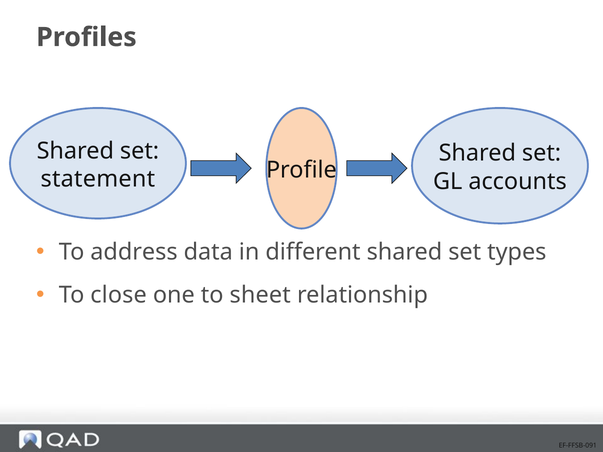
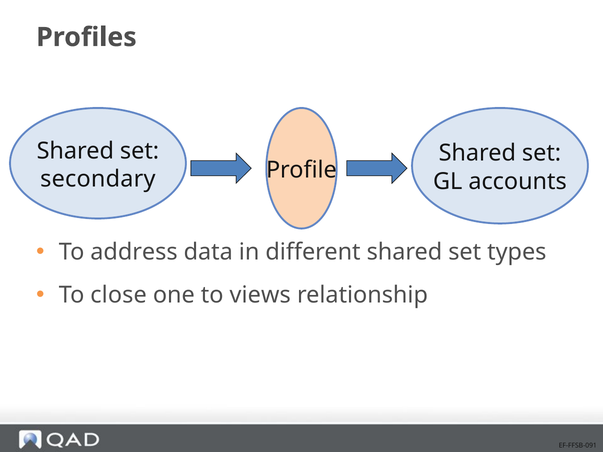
statement: statement -> secondary (98, 179)
sheet: sheet -> views (260, 295)
